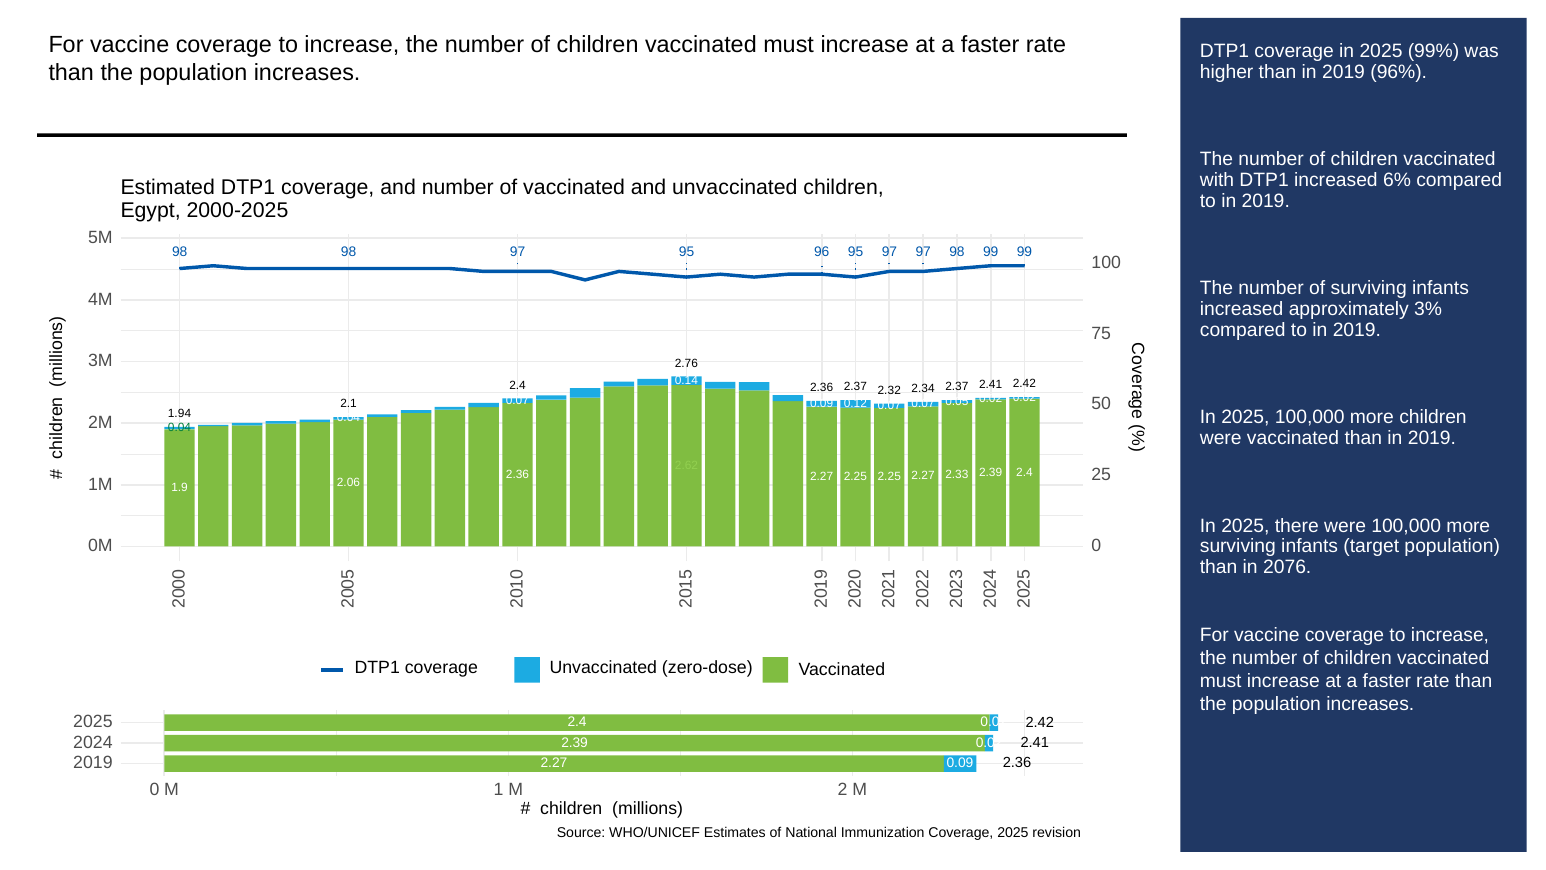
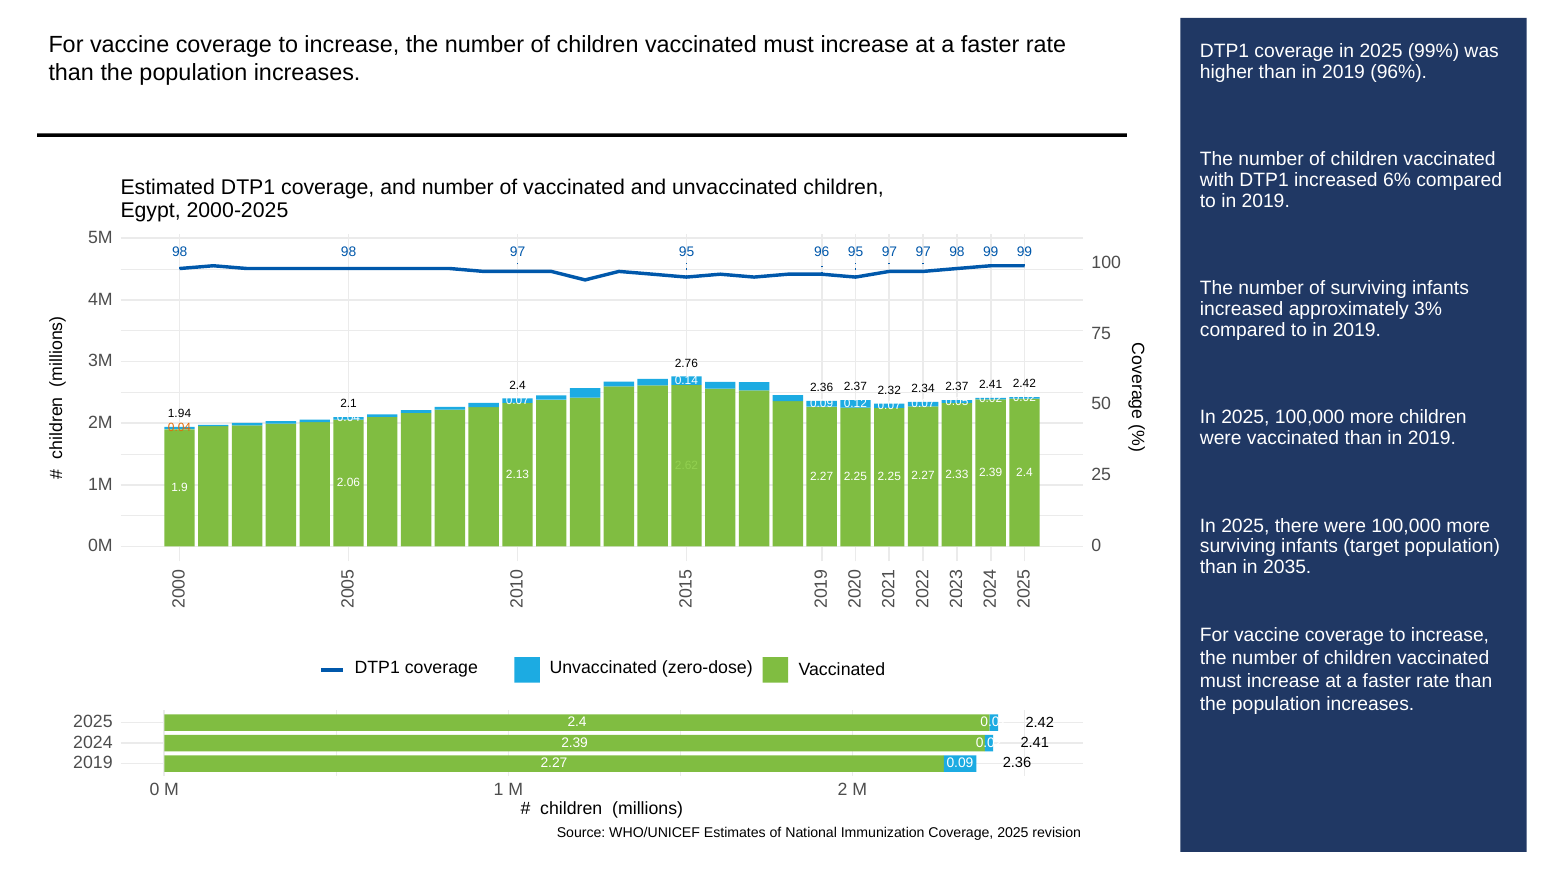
0.04 colour: green -> orange (180, 428)
2.36: 2.36 -> 2.13 (517, 474)
2076: 2076 -> 2035 (1287, 567)
